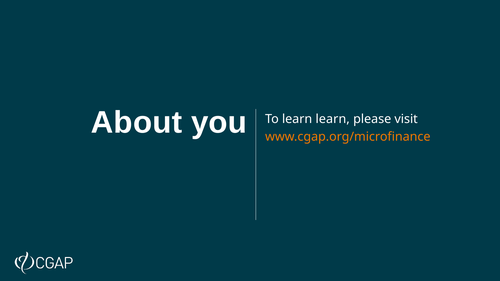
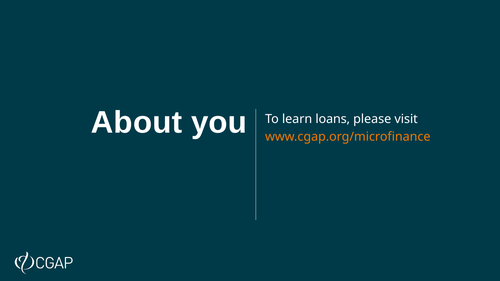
learn learn: learn -> loans (333, 119)
